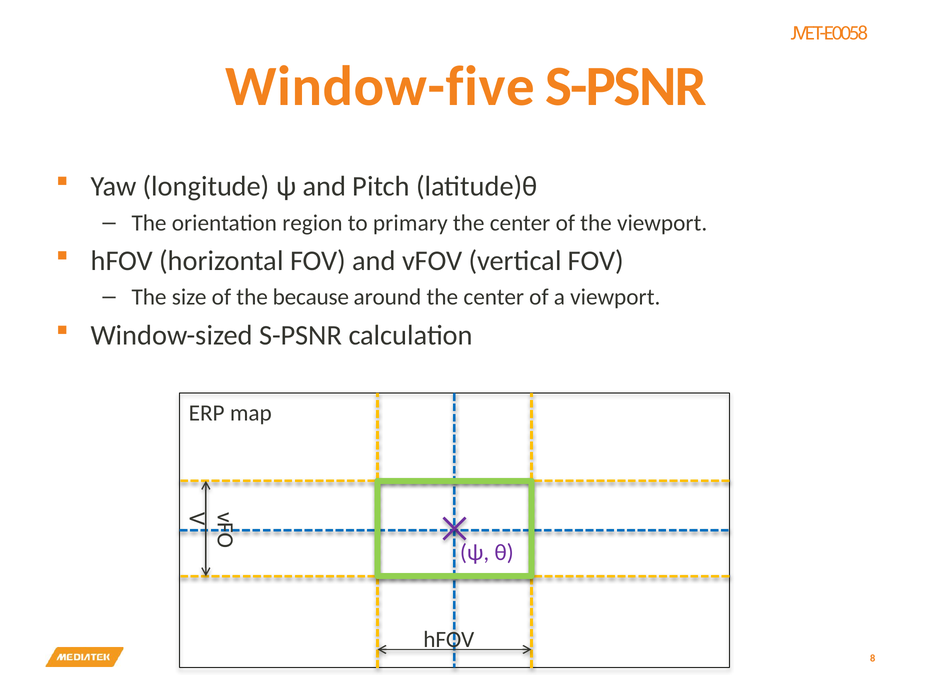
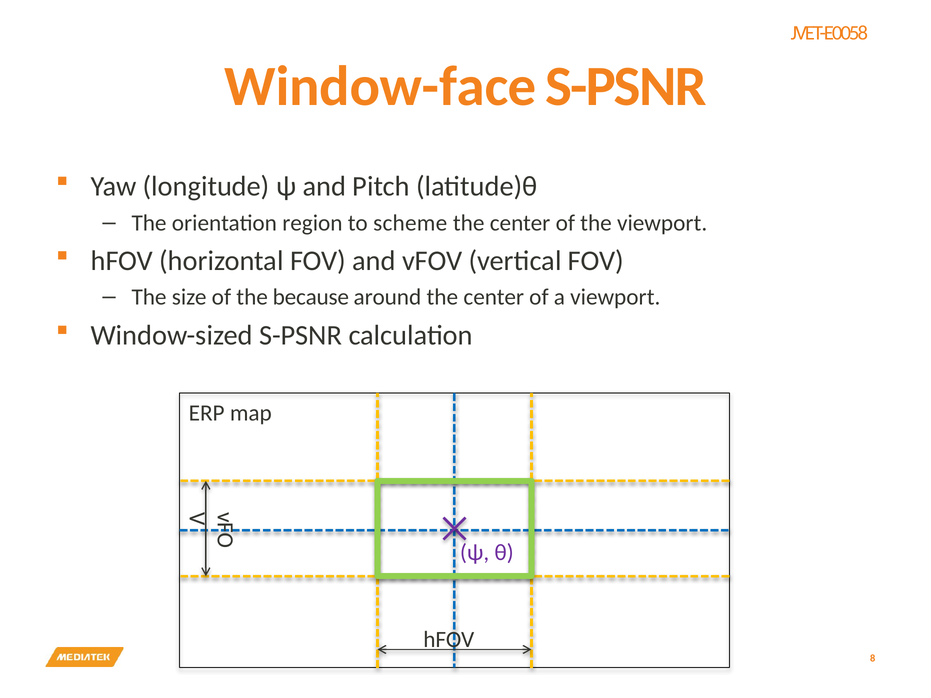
Window-five: Window-five -> Window-face (380, 86)
primary: primary -> scheme (410, 223)
